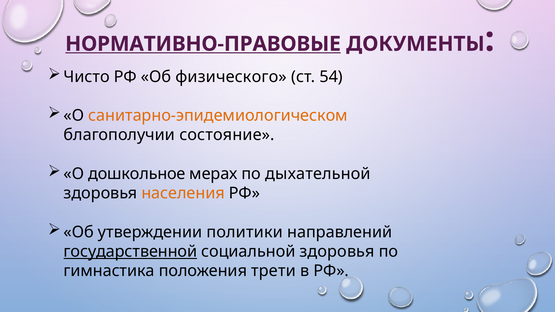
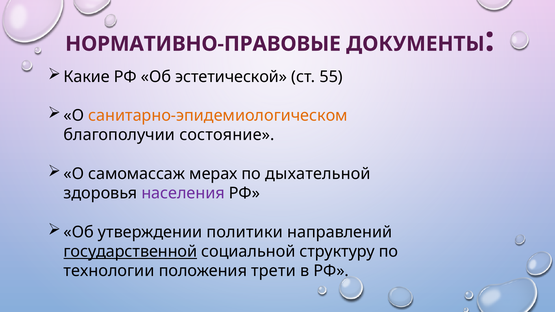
НОРМАТИВНО-ПРАВОВЫЕ underline: present -> none (203, 44)
Чисто: Чисто -> Какие (87, 77)
физического: физического -> эстетической (231, 77)
54: 54 -> 55 (331, 77)
дошкольное: дошкольное -> самомассаж (137, 174)
населения colour: orange -> purple (183, 193)
социальной здоровья: здоровья -> структуру (337, 252)
гимнастика: гимнастика -> технологии (109, 271)
